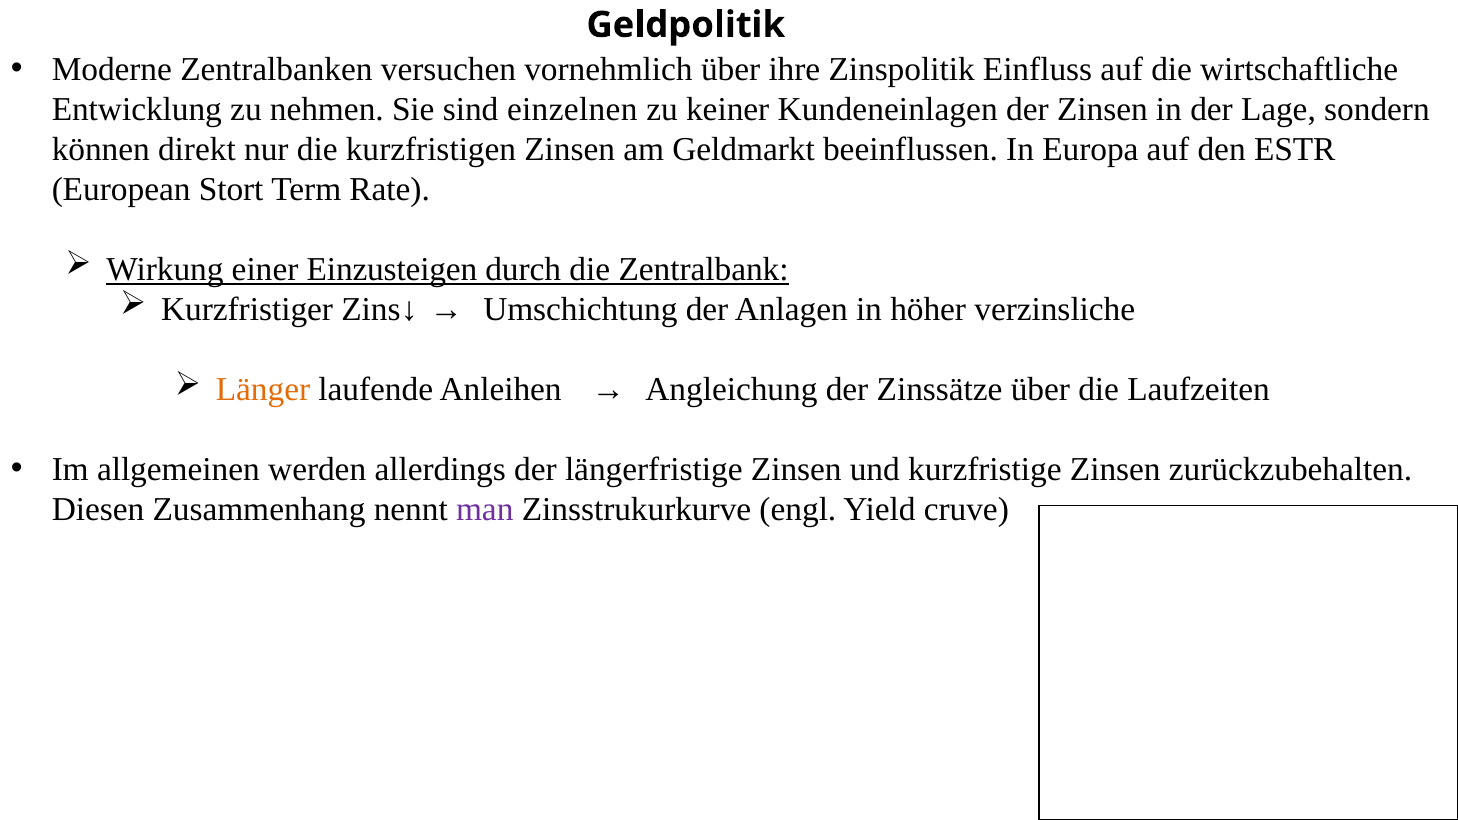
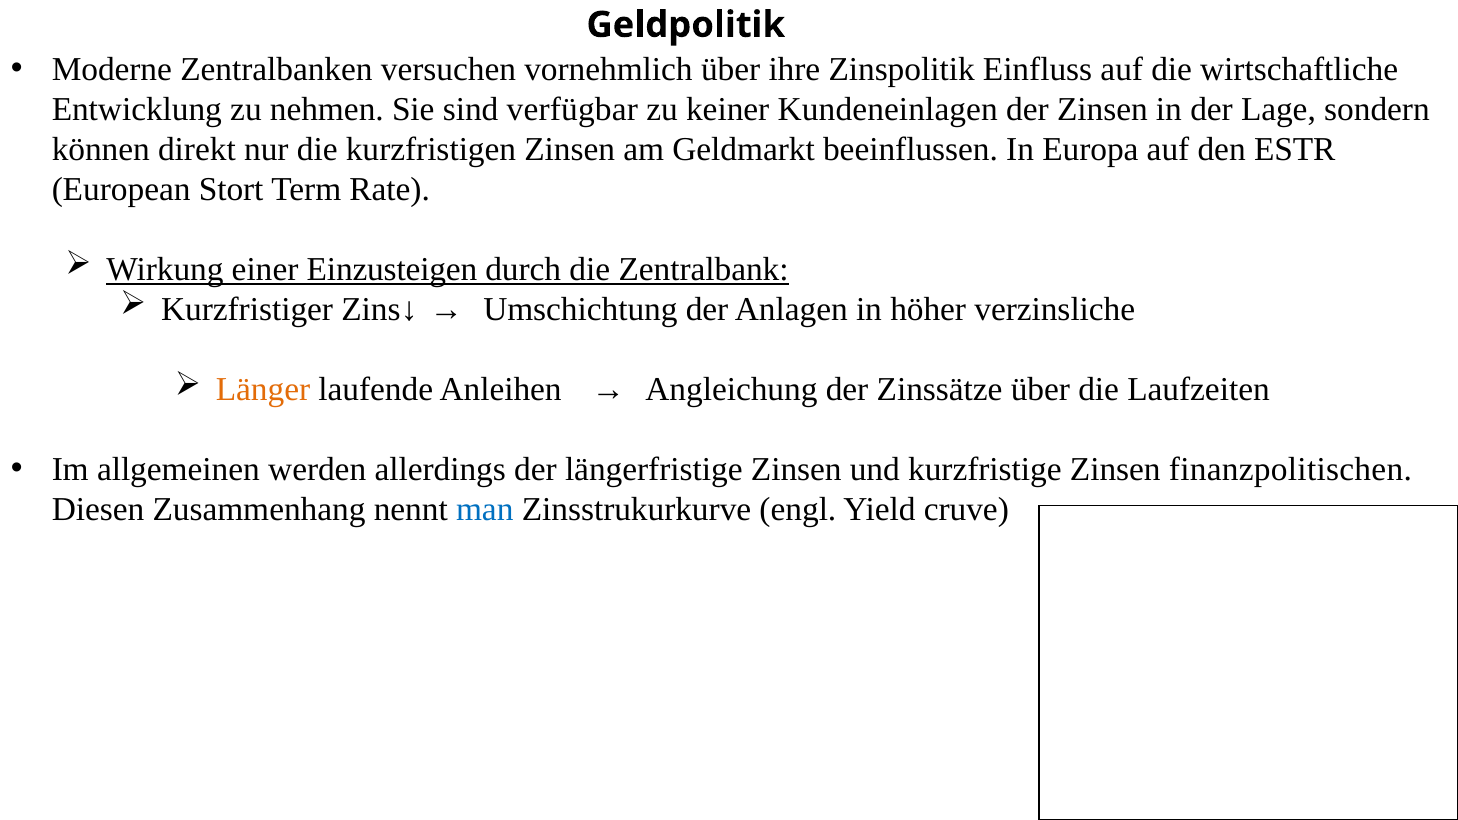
einzelnen: einzelnen -> verfügbar (572, 109)
zurückzubehalten: zurückzubehalten -> finanzpolitischen (1290, 470)
man colour: purple -> blue (485, 510)
